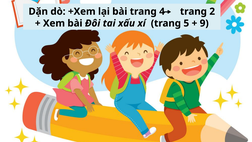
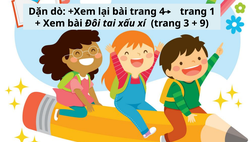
2: 2 -> 1 (212, 11)
5: 5 -> 3 (186, 23)
